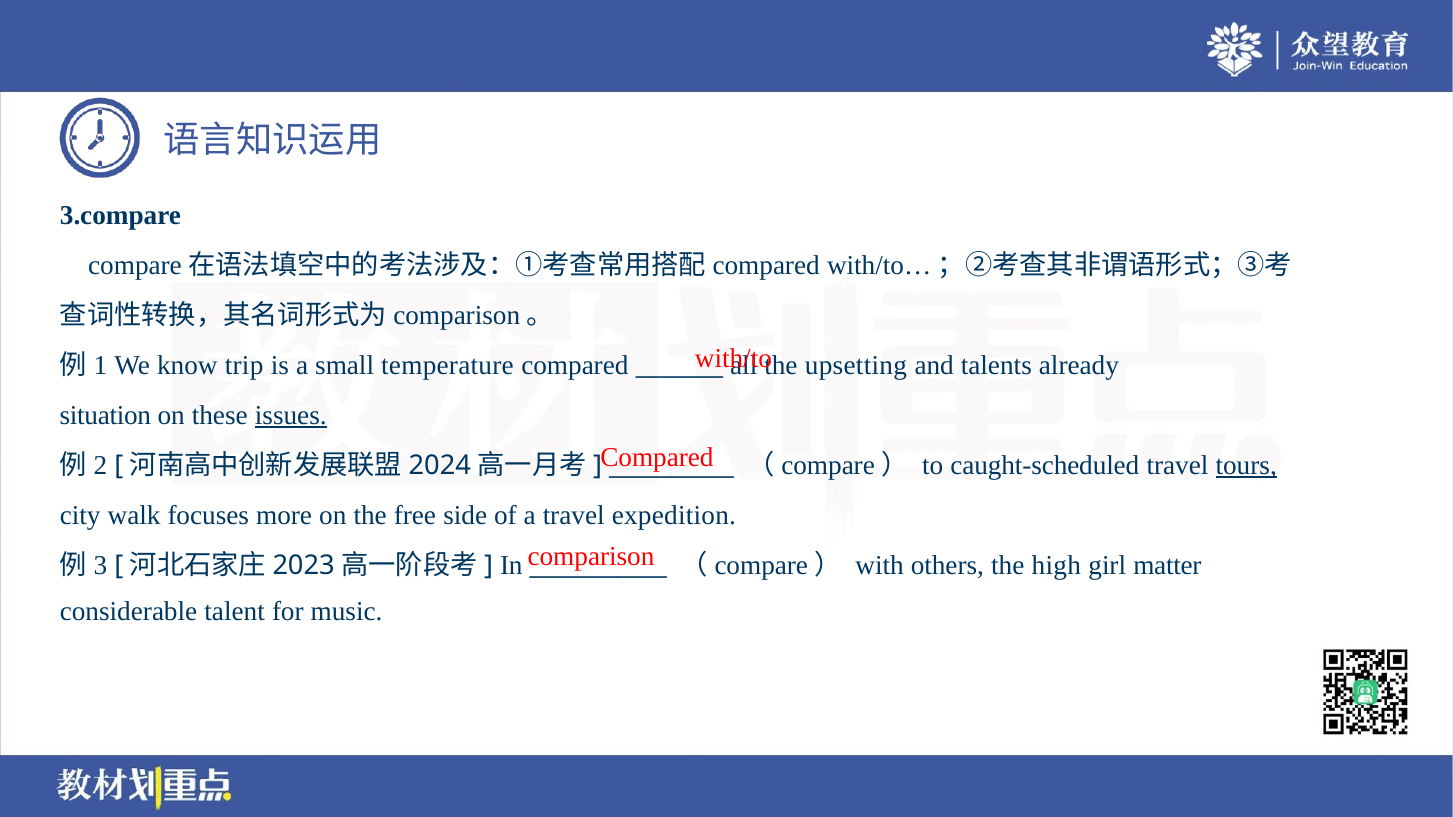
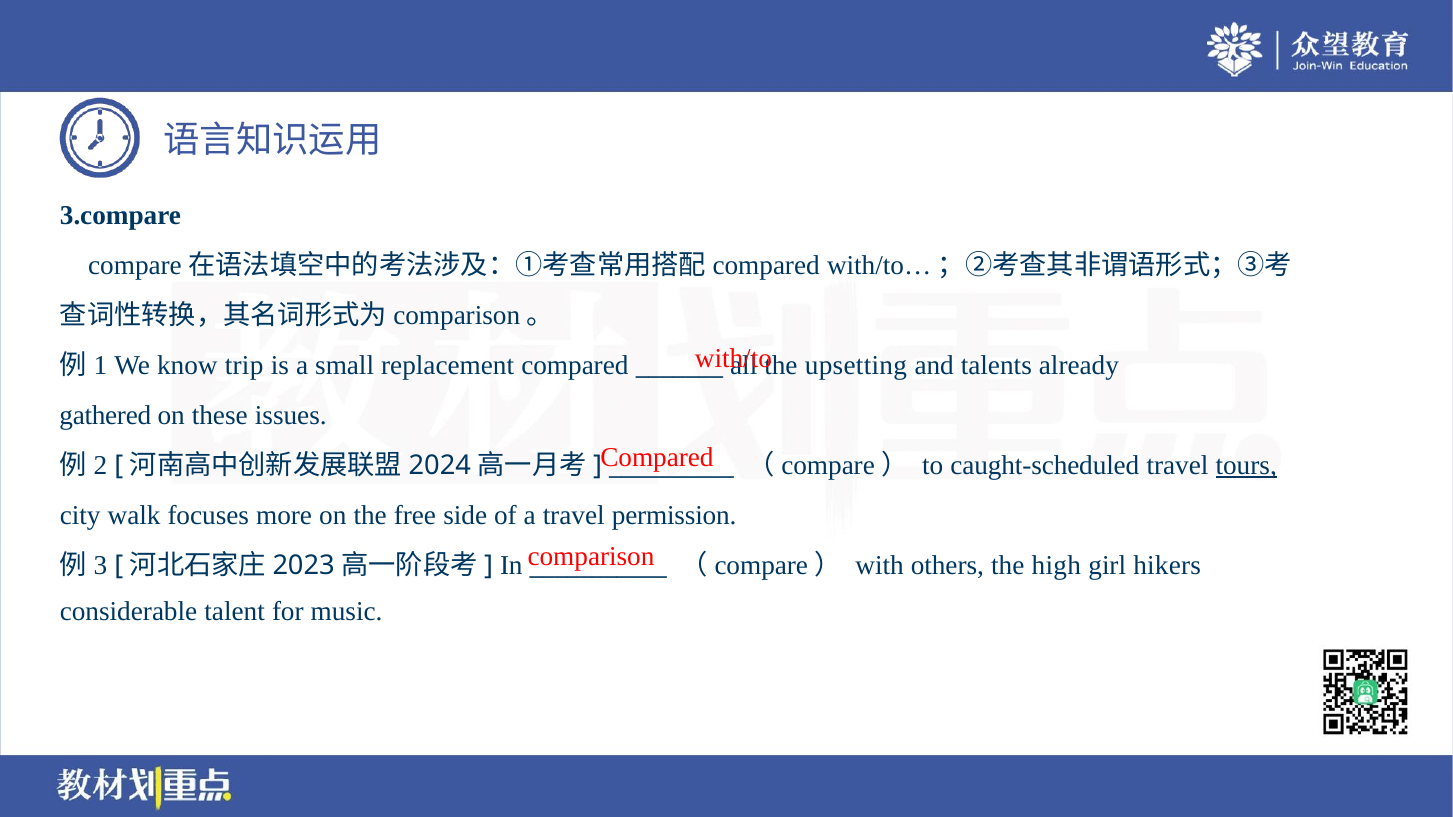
temperature: temperature -> replacement (448, 366)
situation: situation -> gathered (105, 415)
issues underline: present -> none (291, 415)
expedition: expedition -> permission (674, 515)
matter: matter -> hikers (1167, 565)
